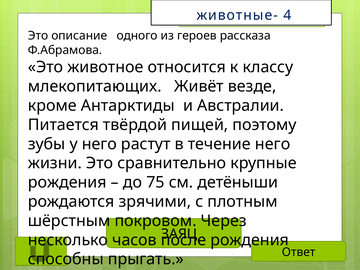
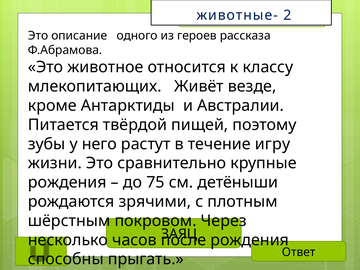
4: 4 -> 2 (287, 15)
течение него: него -> игру (273, 144)
